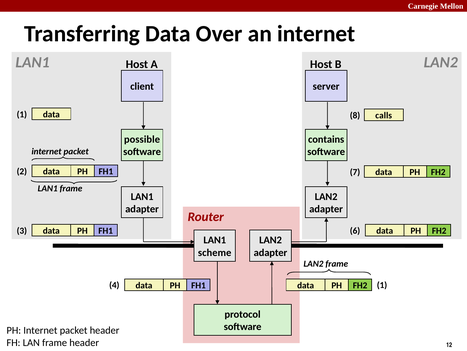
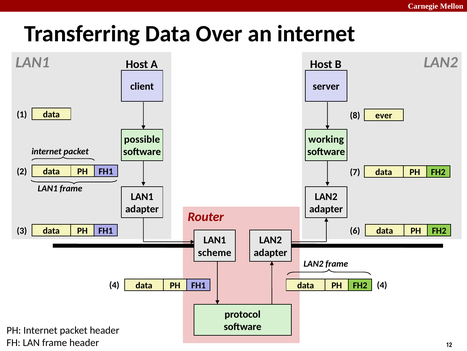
calls: calls -> ever (384, 115)
contains: contains -> working (326, 139)
FH2 1: 1 -> 4 (382, 285)
